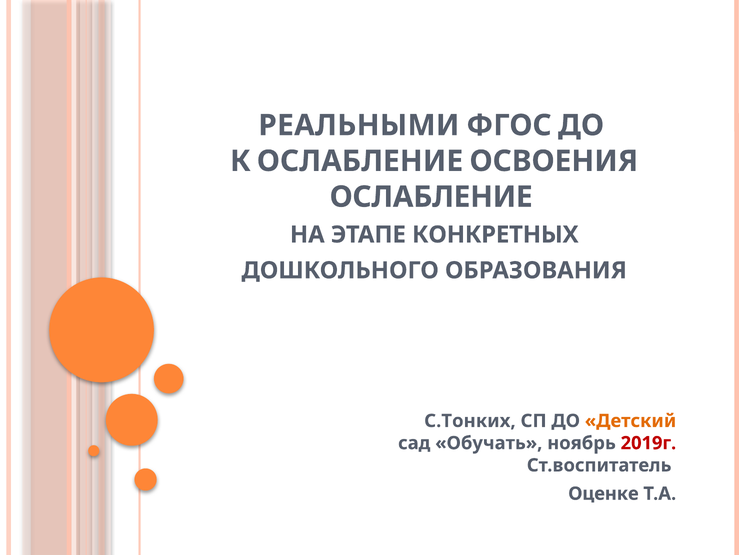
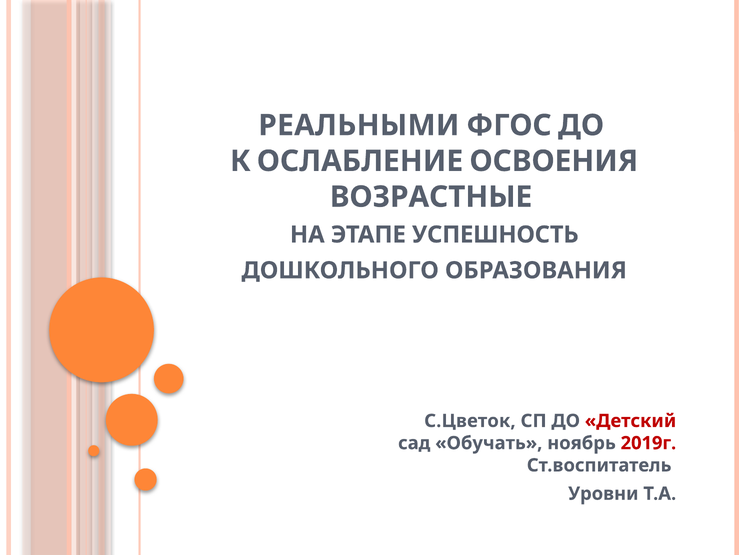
ОСЛАБЛЕНИЕ: ОСЛАБЛЕНИЕ -> ВОЗРАСТНЫЕ (431, 197)
КОНКРЕТНЫХ: КОНКРЕТНЫХ -> УСПЕШНОСТЬ (495, 234)
С.Тонких: С.Тонких -> С.Цветок (470, 420)
Детский colour: orange -> red (631, 420)
Оценке: Оценке -> Уровни (603, 493)
